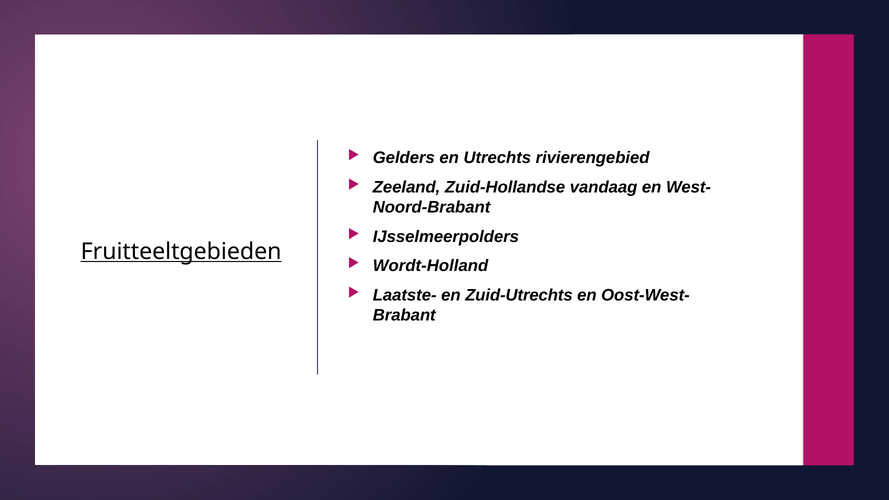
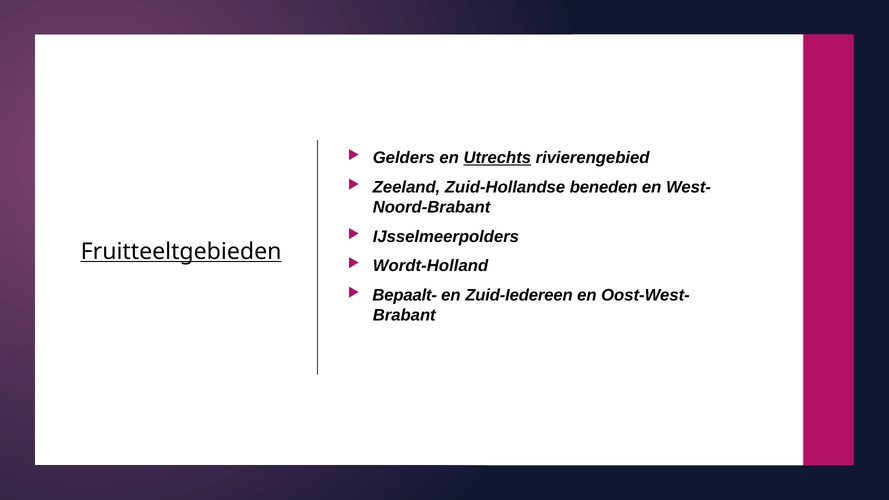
Utrechts underline: none -> present (497, 158)
vandaag: vandaag -> beneden (604, 187)
Laatste-: Laatste- -> Bepaalt- (405, 295)
Zuid-Utrechts: Zuid-Utrechts -> Zuid-Iedereen (519, 295)
